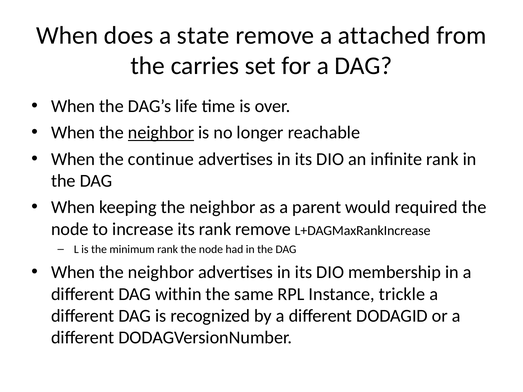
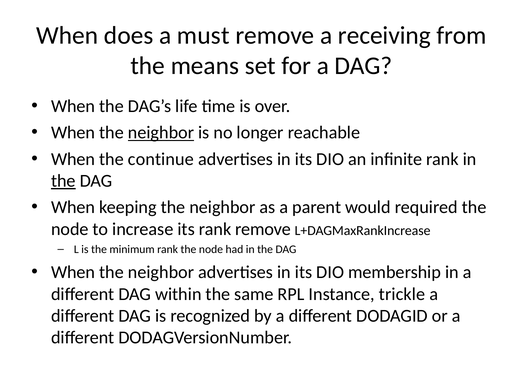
state: state -> must (203, 35)
attached: attached -> receiving (384, 35)
carries: carries -> means (205, 66)
the underline: none -> present (63, 181)
